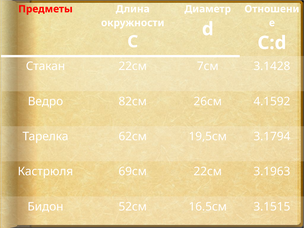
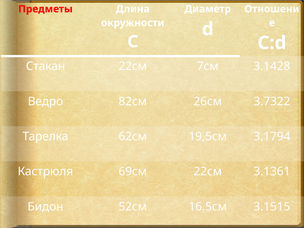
4.1592: 4.1592 -> 3.7322 (272, 101)
3.1963: 3.1963 -> 3.1361 (272, 172)
